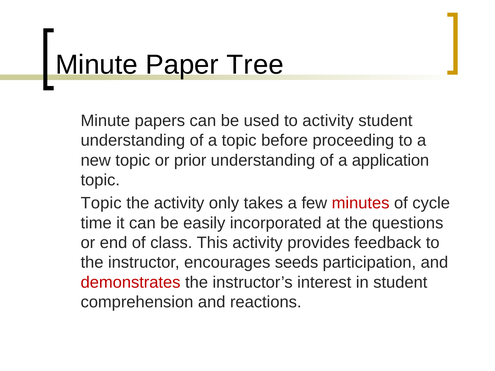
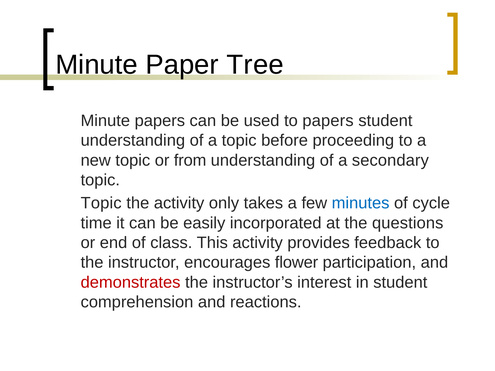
to activity: activity -> papers (328, 121)
prior: prior -> from (190, 160)
application: application -> secondary (390, 160)
minutes colour: red -> blue (361, 203)
seeds: seeds -> flower (297, 263)
